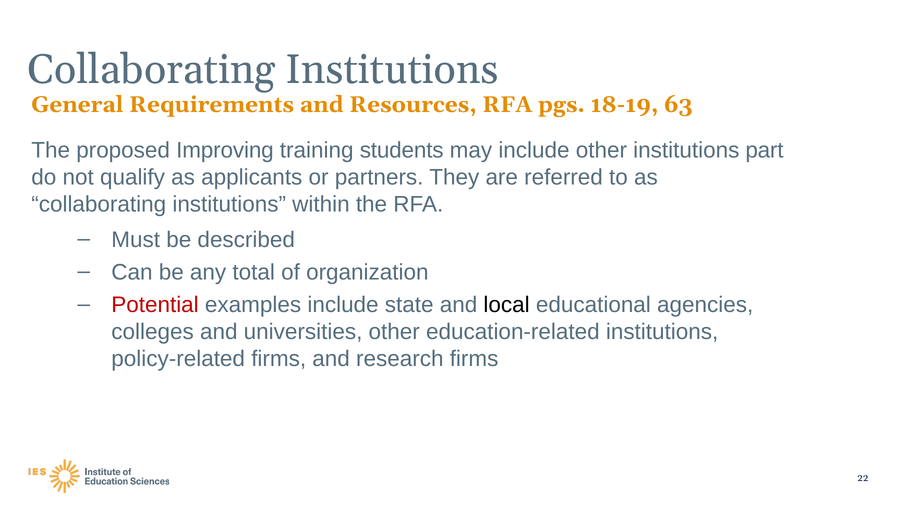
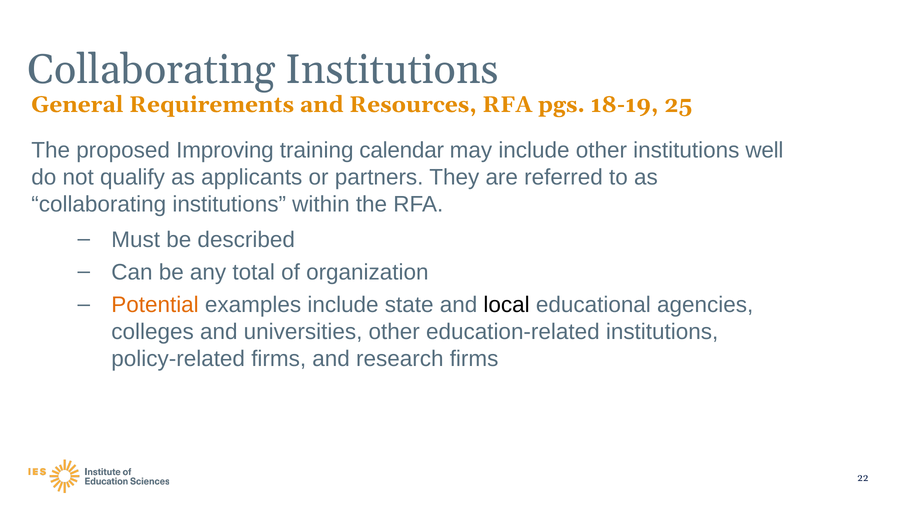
63: 63 -> 25 (678, 105)
students: students -> calendar (402, 150)
part: part -> well (764, 150)
Potential colour: red -> orange (155, 305)
